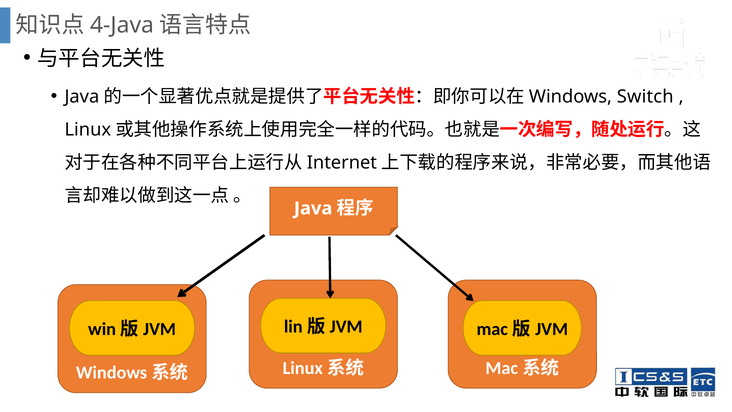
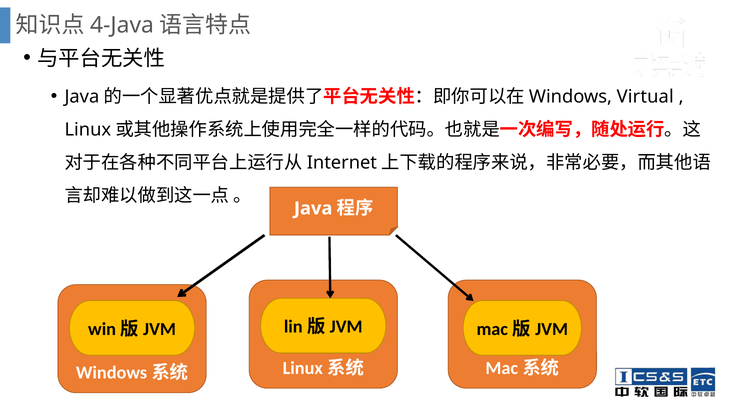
Switch: Switch -> Virtual (645, 97)
